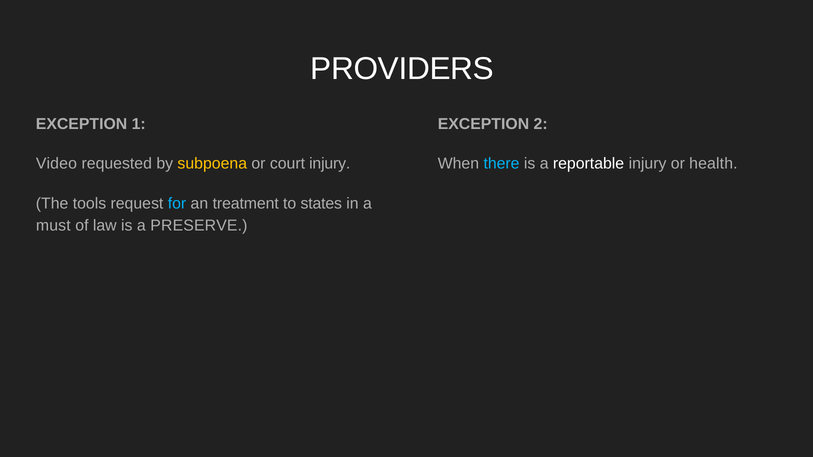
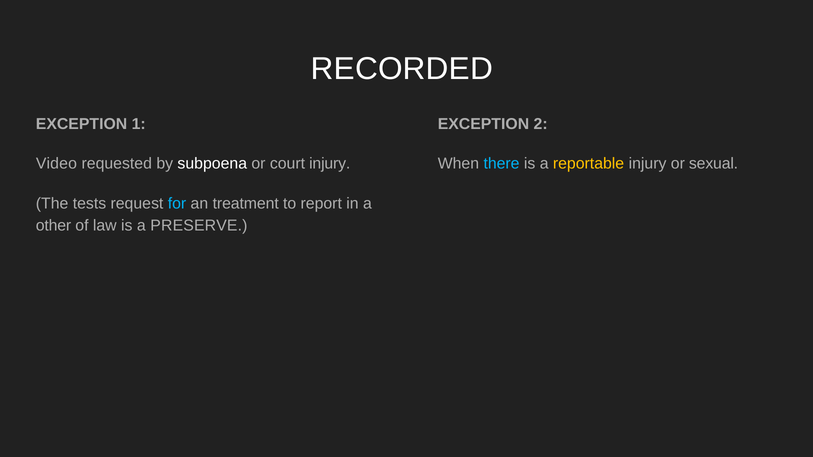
PROVIDERS: PROVIDERS -> RECORDED (402, 69)
subpoena colour: yellow -> white (212, 164)
reportable colour: white -> yellow (589, 164)
health: health -> sexual (714, 164)
tools: tools -> tests (89, 204)
states: states -> report (321, 204)
must: must -> other (53, 225)
